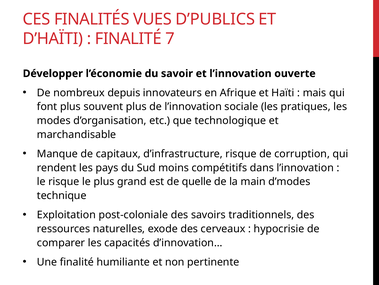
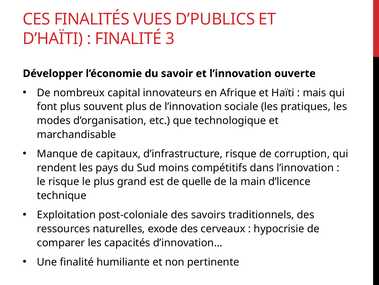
7: 7 -> 3 (170, 39)
depuis: depuis -> capital (124, 93)
d’modes: d’modes -> d’licence (289, 181)
